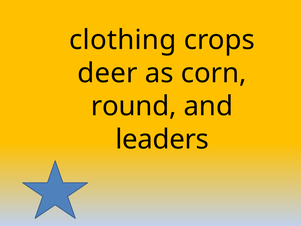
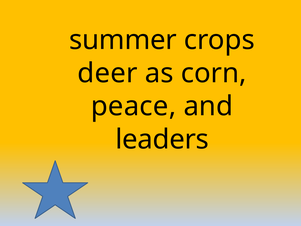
clothing: clothing -> summer (123, 40)
round: round -> peace (133, 106)
